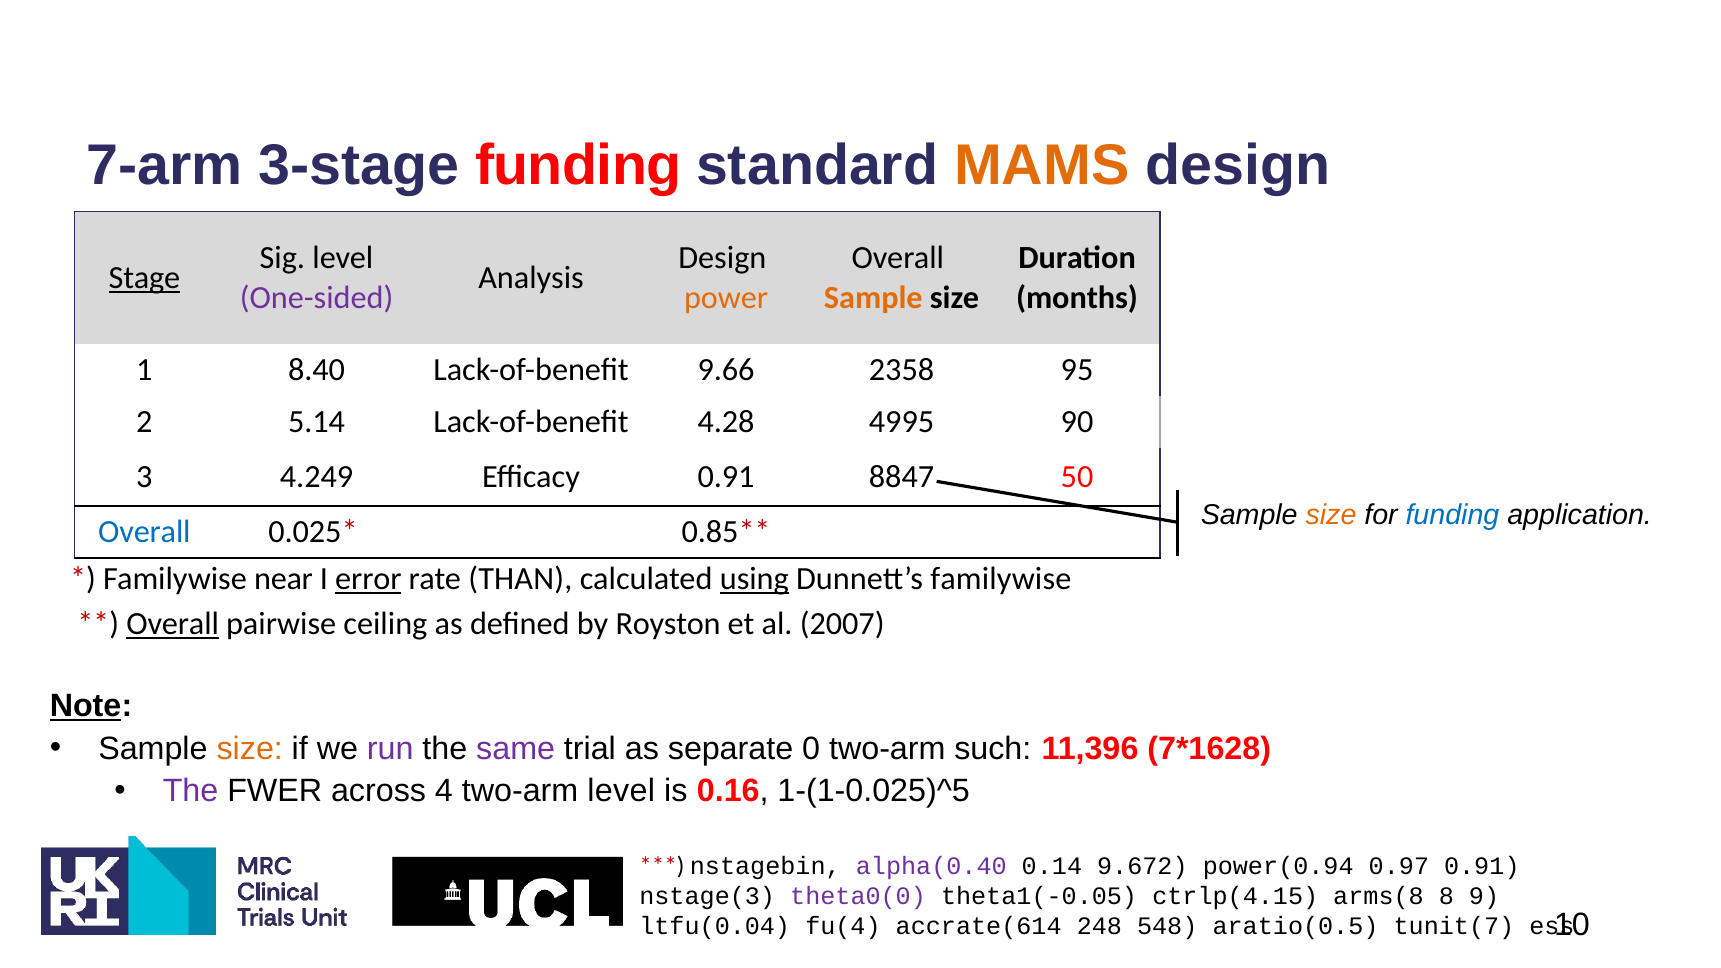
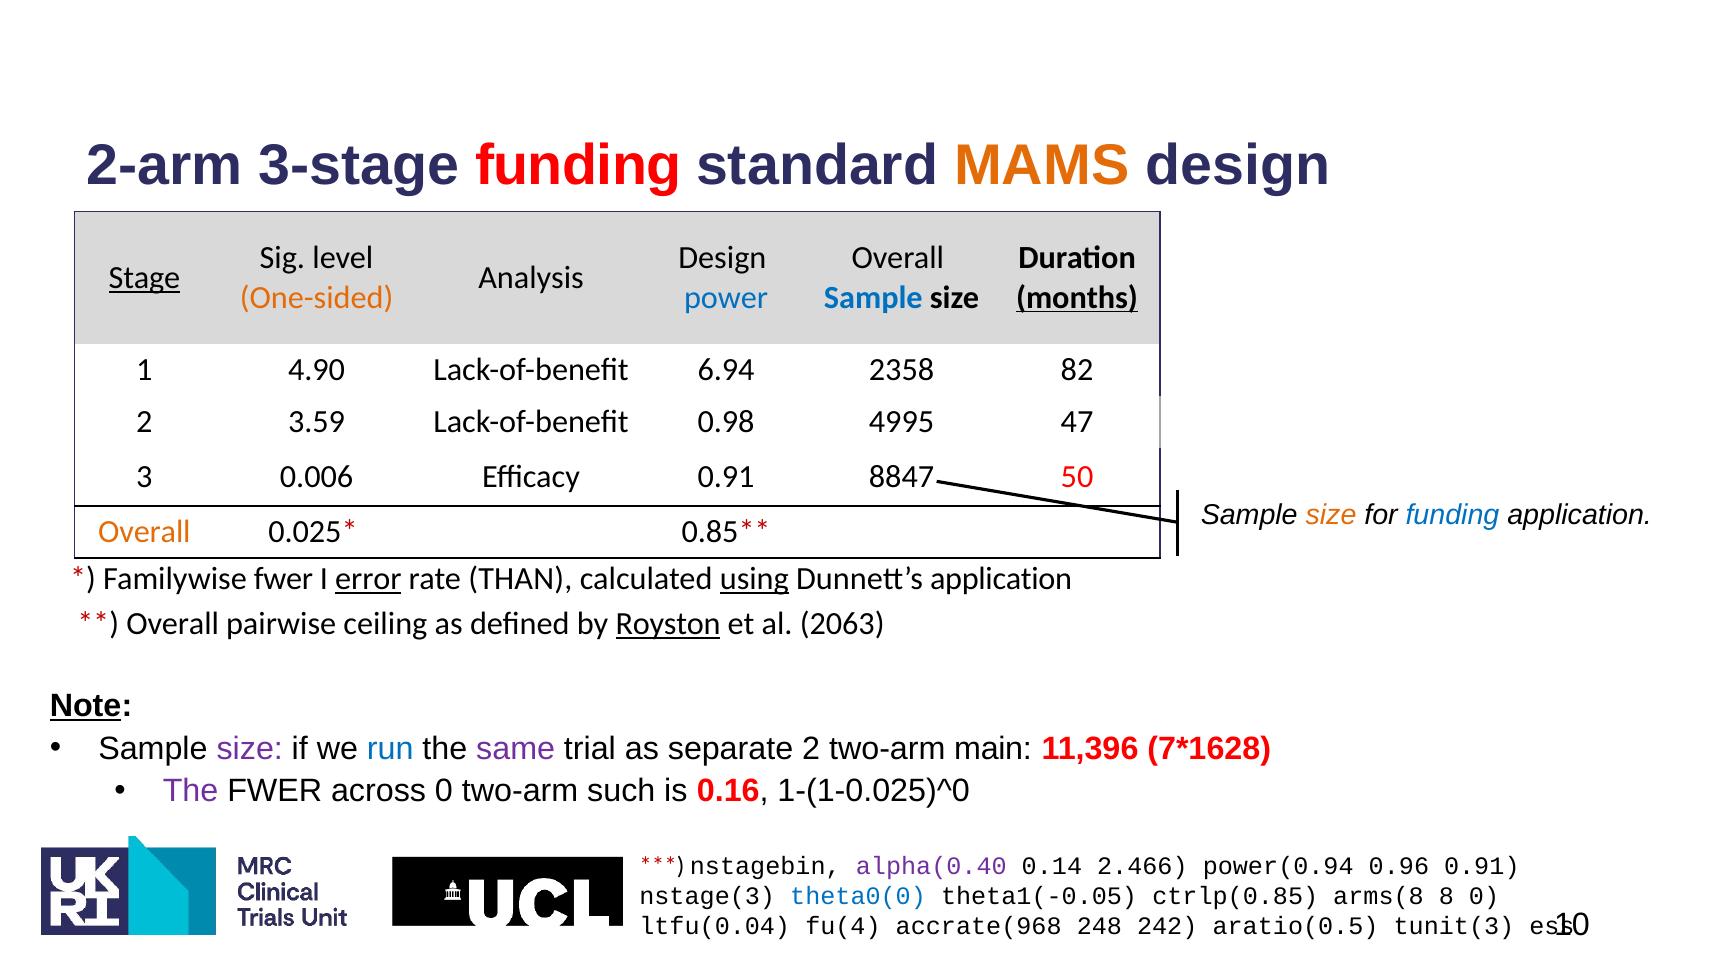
7-arm: 7-arm -> 2-arm (165, 165)
One-sided colour: purple -> orange (317, 298)
power colour: orange -> blue (726, 298)
Sample colour: orange -> blue (873, 298)
months underline: none -> present (1077, 298)
8.40: 8.40 -> 4.90 (317, 370)
9.66: 9.66 -> 6.94 (726, 370)
95: 95 -> 82 (1077, 370)
5.14: 5.14 -> 3.59 (317, 422)
4.28: 4.28 -> 0.98 (726, 422)
90: 90 -> 47 (1077, 422)
4.249: 4.249 -> 0.006 (317, 477)
Overall colour: blue -> orange (144, 532)
Familywise near: near -> fwer (284, 579)
Dunnett’s familywise: familywise -> application (1001, 579)
Overall underline: present -> none (173, 624)
Royston underline: none -> present (668, 624)
2007: 2007 -> 2063 (842, 624)
size colour: orange -> purple (250, 749)
run colour: purple -> blue (390, 749)
separate 0: 0 -> 2 (811, 749)
such: such -> main (993, 749)
across 4: 4 -> 0 (444, 791)
two-arm level: level -> such (621, 791)
1-(1-0.025)^5: 1-(1-0.025)^5 -> 1-(1-0.025)^0 (874, 791)
9.672: 9.672 -> 2.466 (1142, 866)
0.97: 0.97 -> 0.96 (1399, 866)
theta0(0 colour: purple -> blue (858, 897)
ctrlp(4.15: ctrlp(4.15 -> ctrlp(0.85 (1235, 897)
8 9: 9 -> 0 (1484, 897)
accrate(614: accrate(614 -> accrate(968 (979, 927)
548: 548 -> 242 (1167, 927)
tunit(7: tunit(7 -> tunit(3 (1454, 927)
